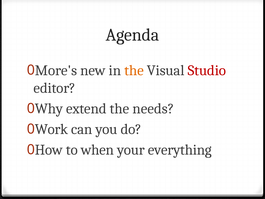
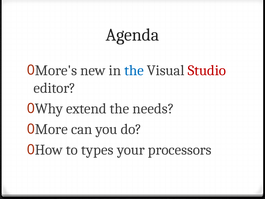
the colour: orange -> blue (134, 70)
Work: Work -> More (51, 129)
when: when -> types (97, 150)
everything: everything -> processors (180, 150)
